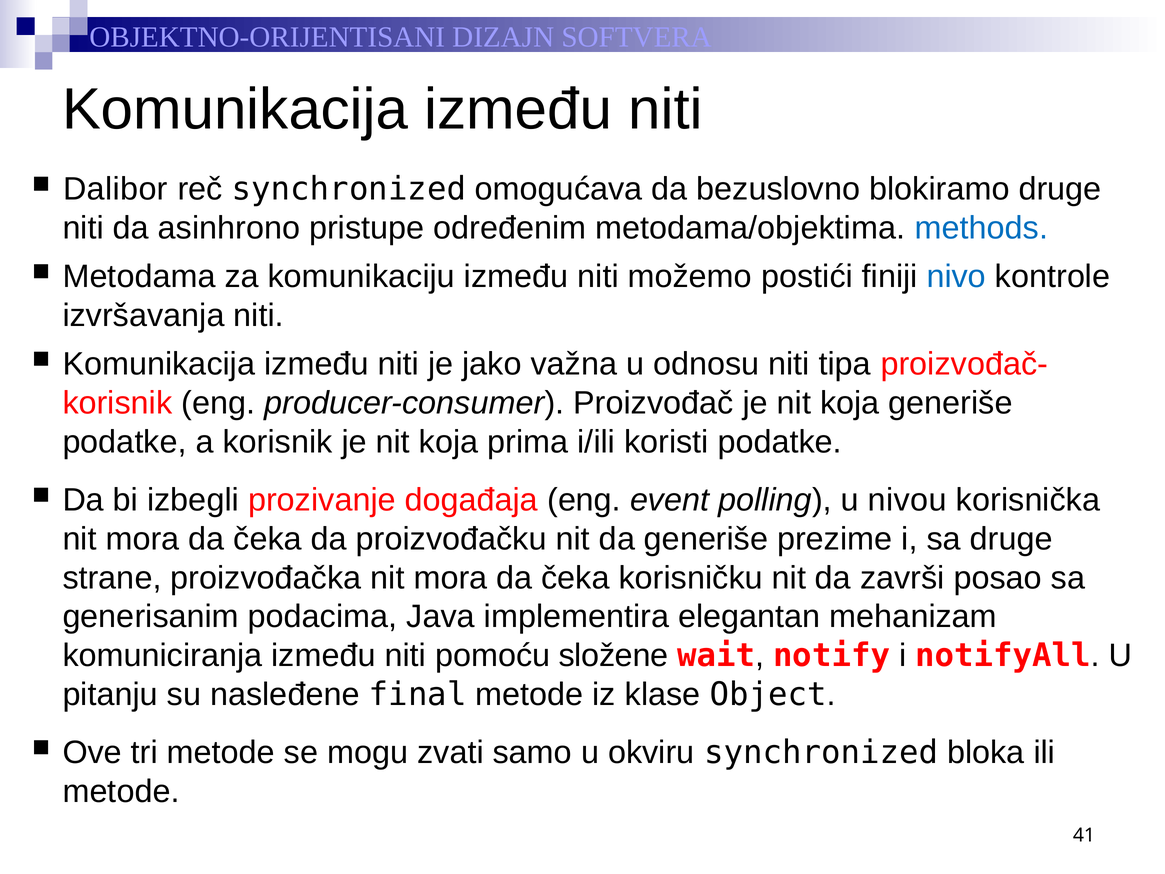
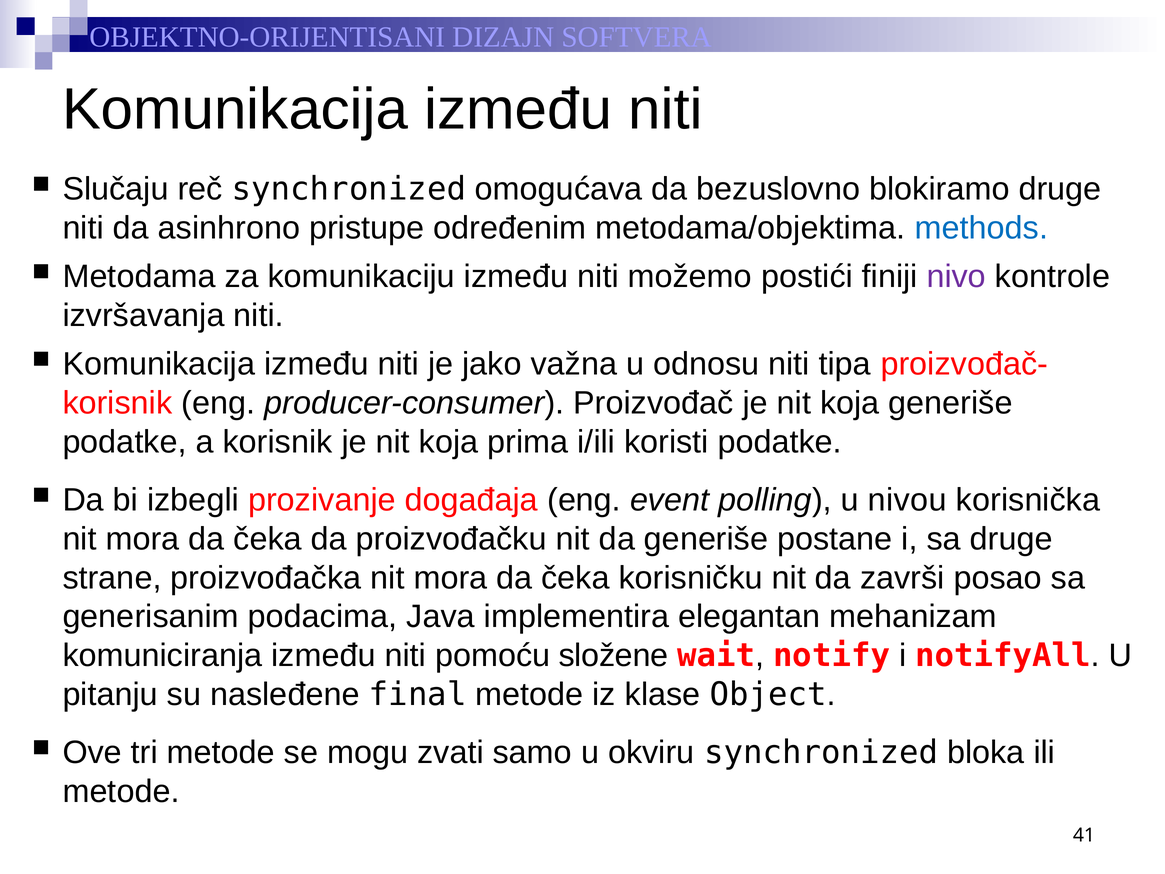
Dalibor: Dalibor -> Slučaju (116, 189)
nivo colour: blue -> purple (956, 277)
prezime: prezime -> postane (835, 539)
